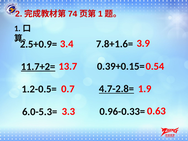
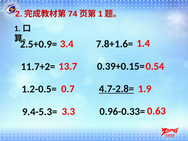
3.9: 3.9 -> 1.4 (143, 43)
11.7+2= underline: present -> none (38, 67)
6.0-5.3=: 6.0-5.3= -> 9.4-5.3= (40, 112)
